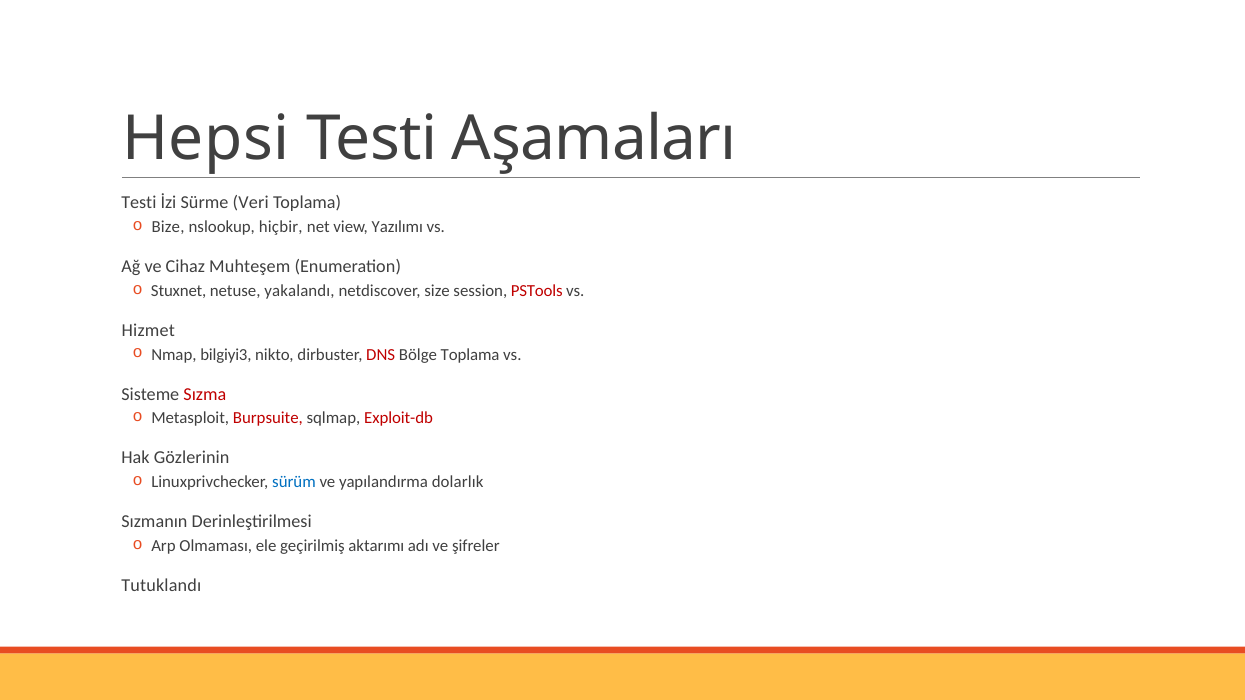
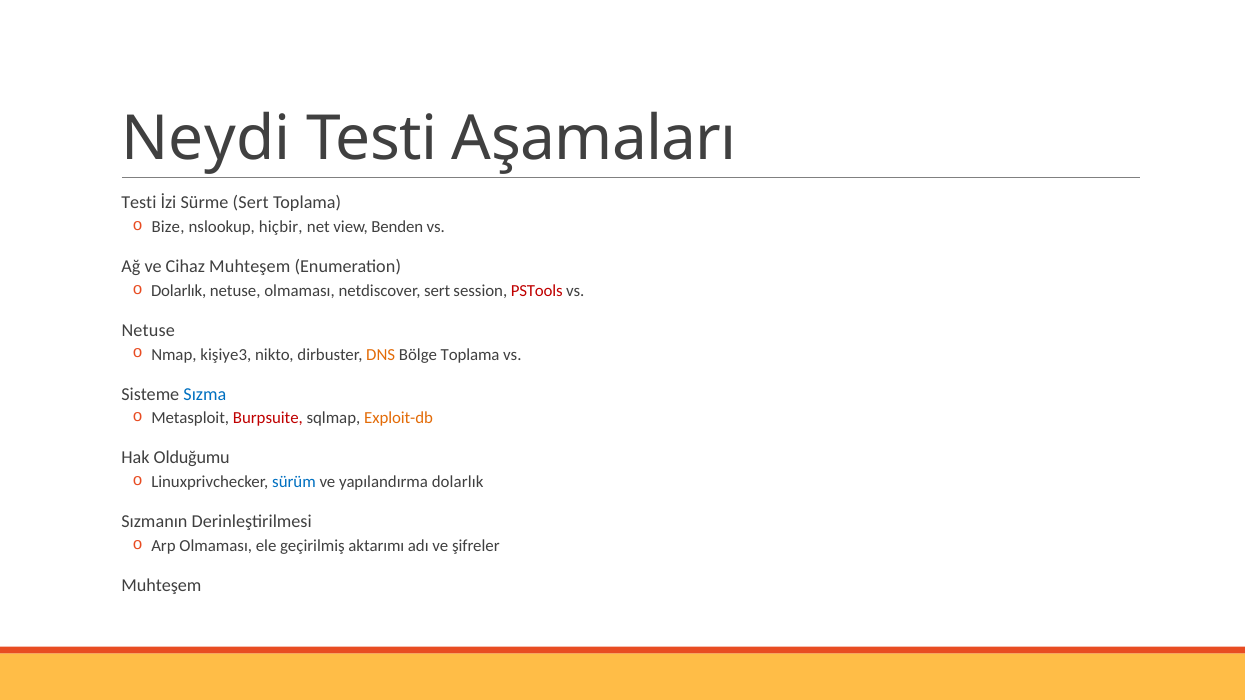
Hepsi: Hepsi -> Neydi (206, 139)
Sürme Veri: Veri -> Sert (251, 203)
Yazılımı: Yazılımı -> Benden (397, 227)
Stuxnet: Stuxnet -> Dolarlık (179, 291)
netuse yakalandı: yakalandı -> olmaması (300, 291)
netdiscover size: size -> sert (437, 291)
Hizmet: Hizmet -> Netuse (148, 330)
bilgiyi3: bilgiyi3 -> kişiye3 (226, 355)
DNS colour: red -> orange (381, 355)
Sızma colour: red -> blue (205, 394)
Exploit-db colour: red -> orange (399, 418)
Gözlerinin: Gözlerinin -> Olduğumu (192, 458)
Tutuklandı: Tutuklandı -> Muhteşem (161, 586)
